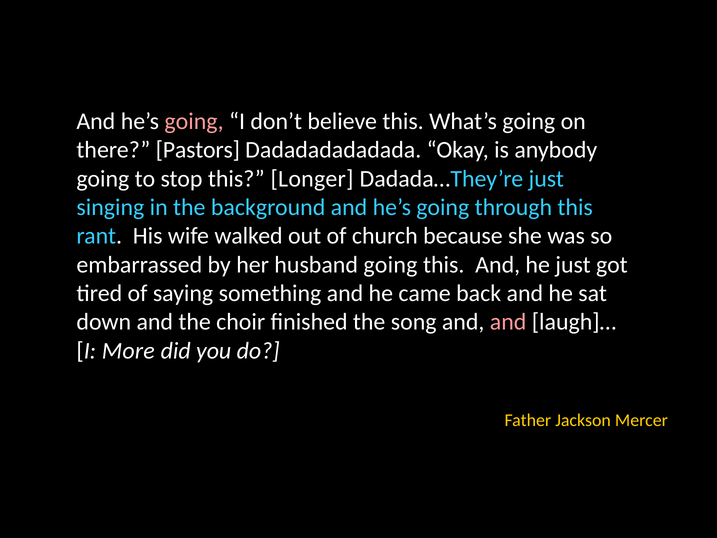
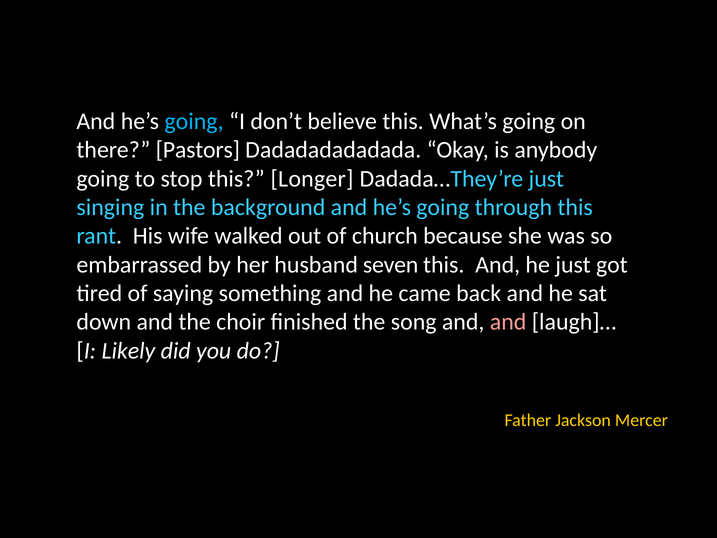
going colour: pink -> light blue (194, 121)
husband going: going -> seven (391, 265)
More: More -> Likely (128, 351)
